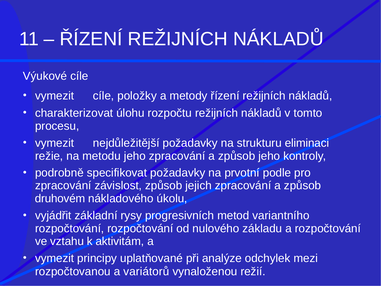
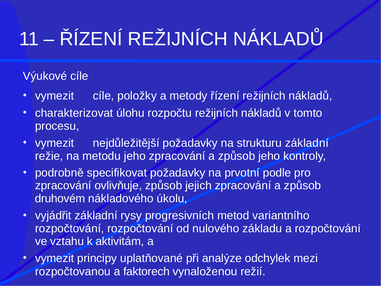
strukturu eliminaci: eliminaci -> základní (307, 143)
závislost: závislost -> ovlivňuje (118, 185)
variátorů: variátorů -> faktorech (146, 271)
